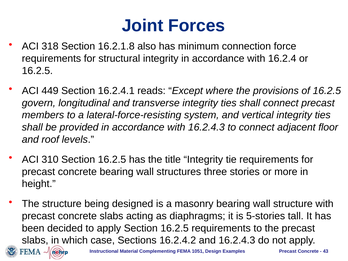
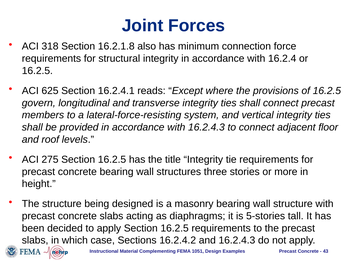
449: 449 -> 625 (50, 91)
310: 310 -> 275 (50, 159)
